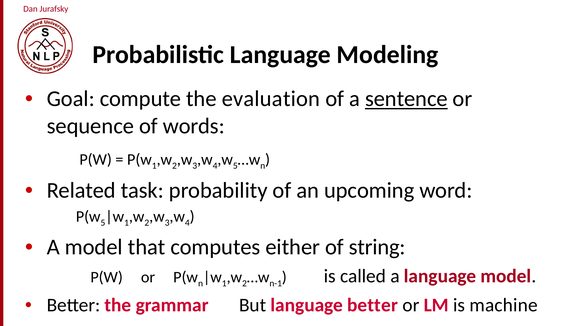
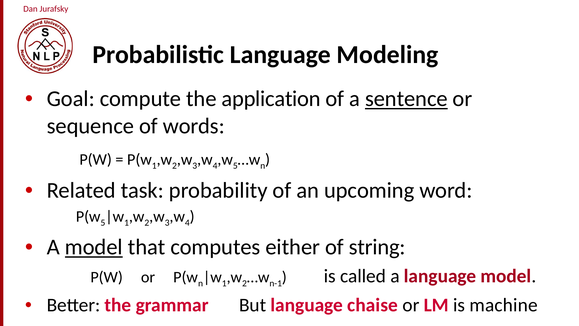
evaluation: evaluation -> application (271, 99)
model underline: none -> present (94, 247)
language better: better -> chaise (373, 305)
